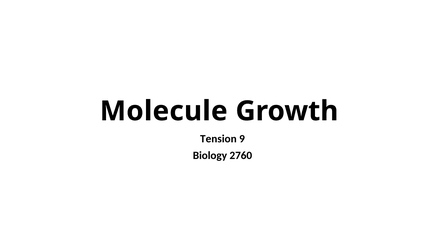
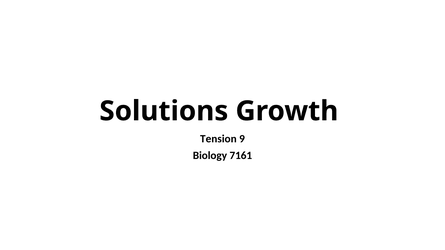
Molecule: Molecule -> Solutions (164, 111)
2760: 2760 -> 7161 (241, 156)
